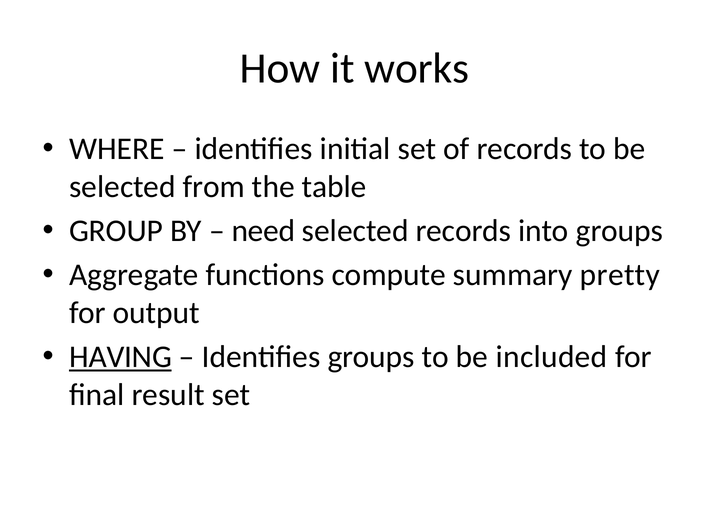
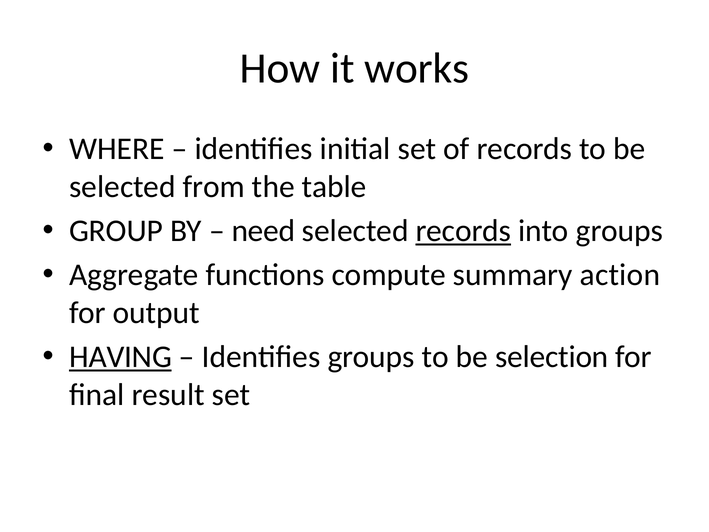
records underline: none -> present (463, 231)
pretty: pretty -> action (620, 275)
included: included -> selection (552, 357)
